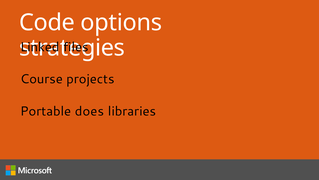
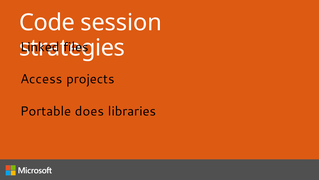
options: options -> session (121, 22)
Course: Course -> Access (41, 79)
